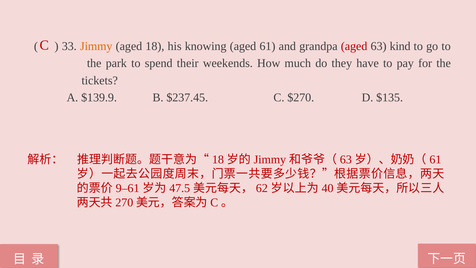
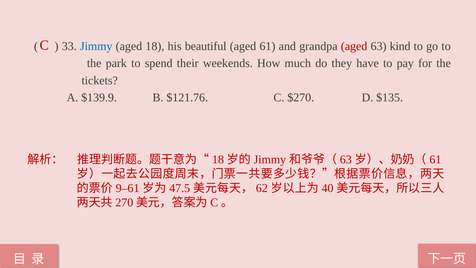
Jimmy colour: orange -> blue (96, 46)
knowing: knowing -> beautiful (206, 46)
$237.45: $237.45 -> $121.76 (187, 97)
